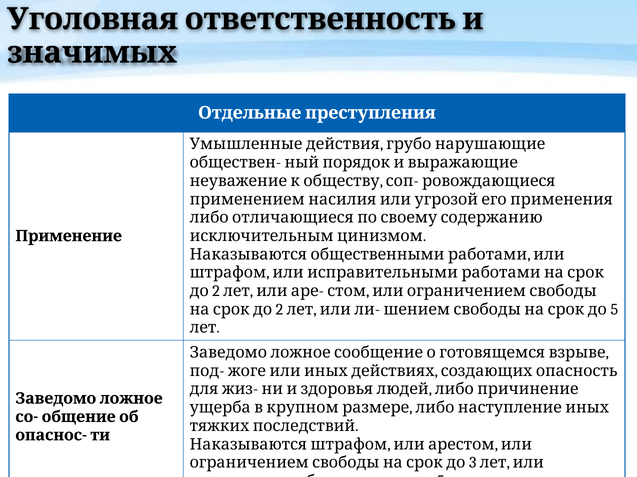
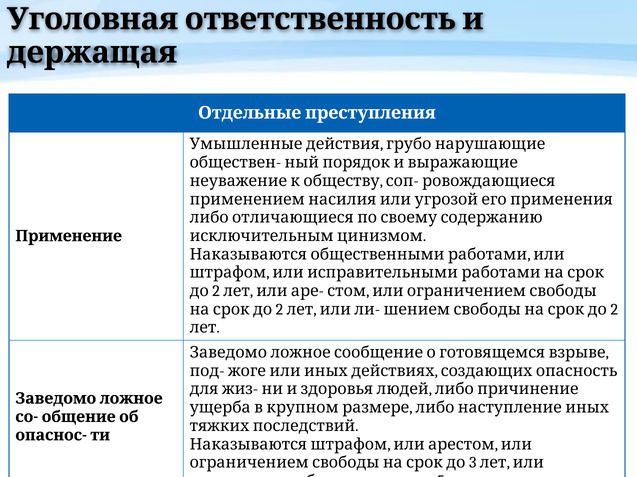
значимых: значимых -> держащая (92, 53)
5: 5 -> 2 (614, 310)
